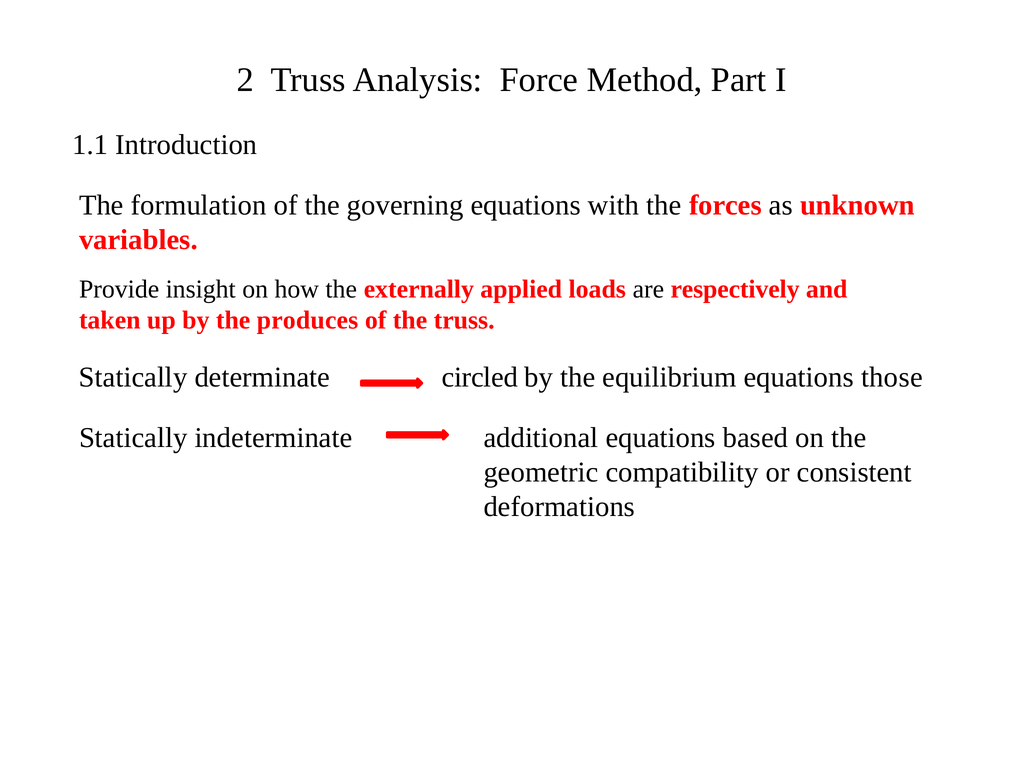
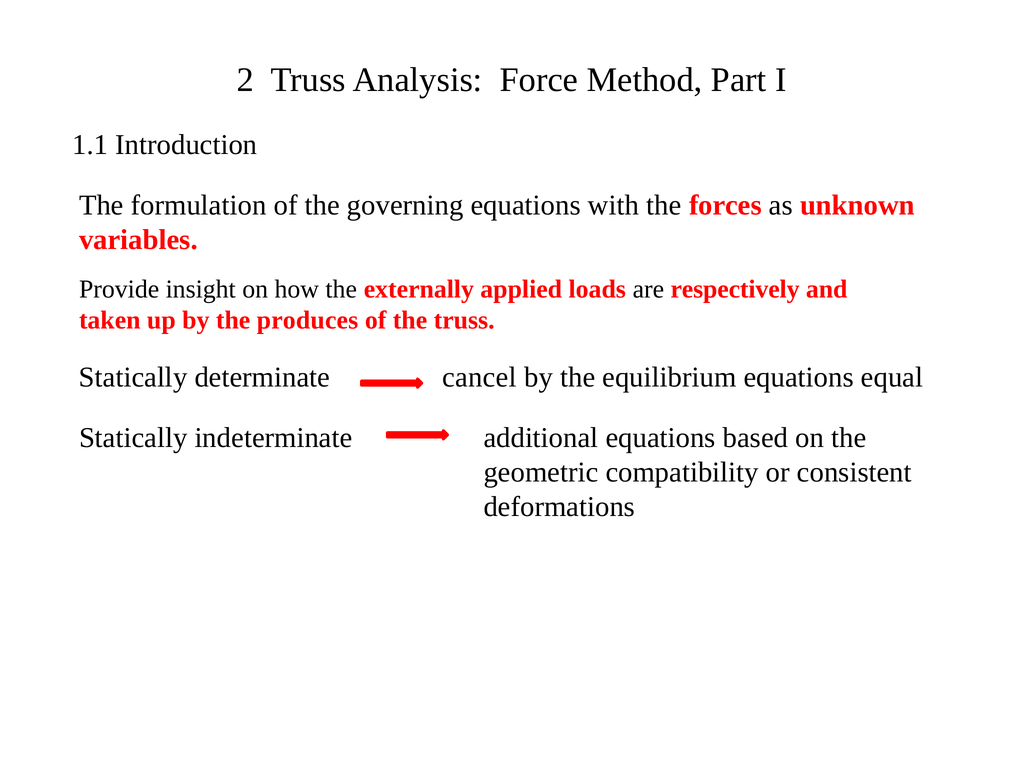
circled: circled -> cancel (479, 377)
those: those -> equal (892, 377)
